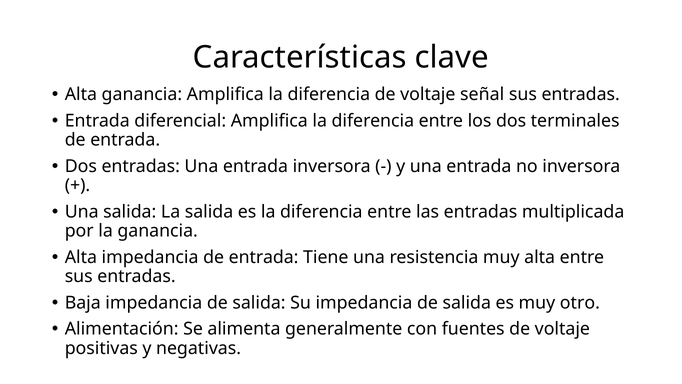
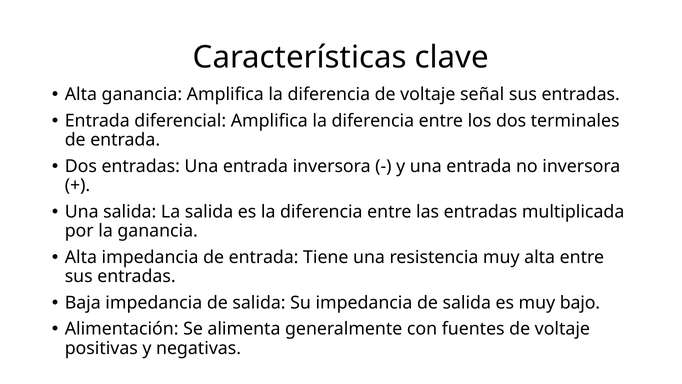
otro: otro -> bajo (580, 303)
